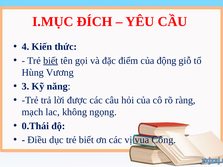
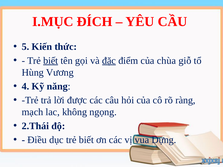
4: 4 -> 5 (25, 47)
đặc underline: none -> present (109, 61)
động: động -> chùa (166, 61)
3: 3 -> 4 (25, 86)
0.Thái: 0.Thái -> 2.Thái (35, 126)
Công: Công -> Dựng (164, 140)
